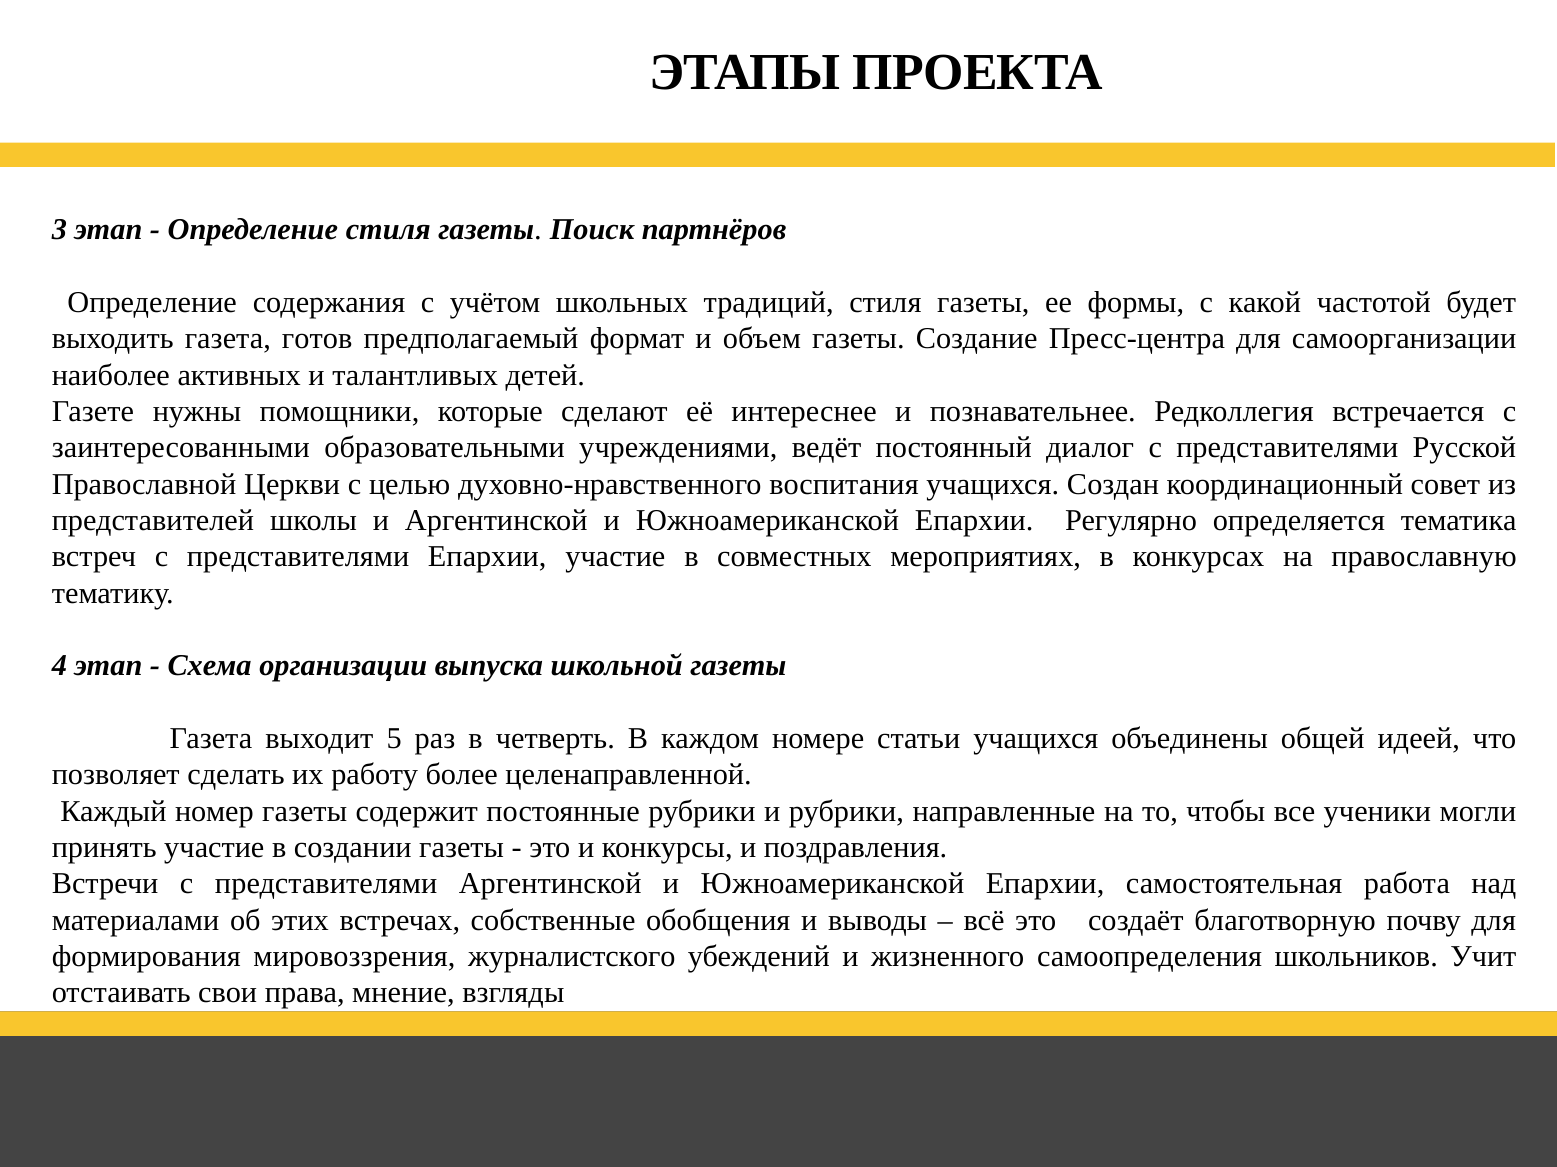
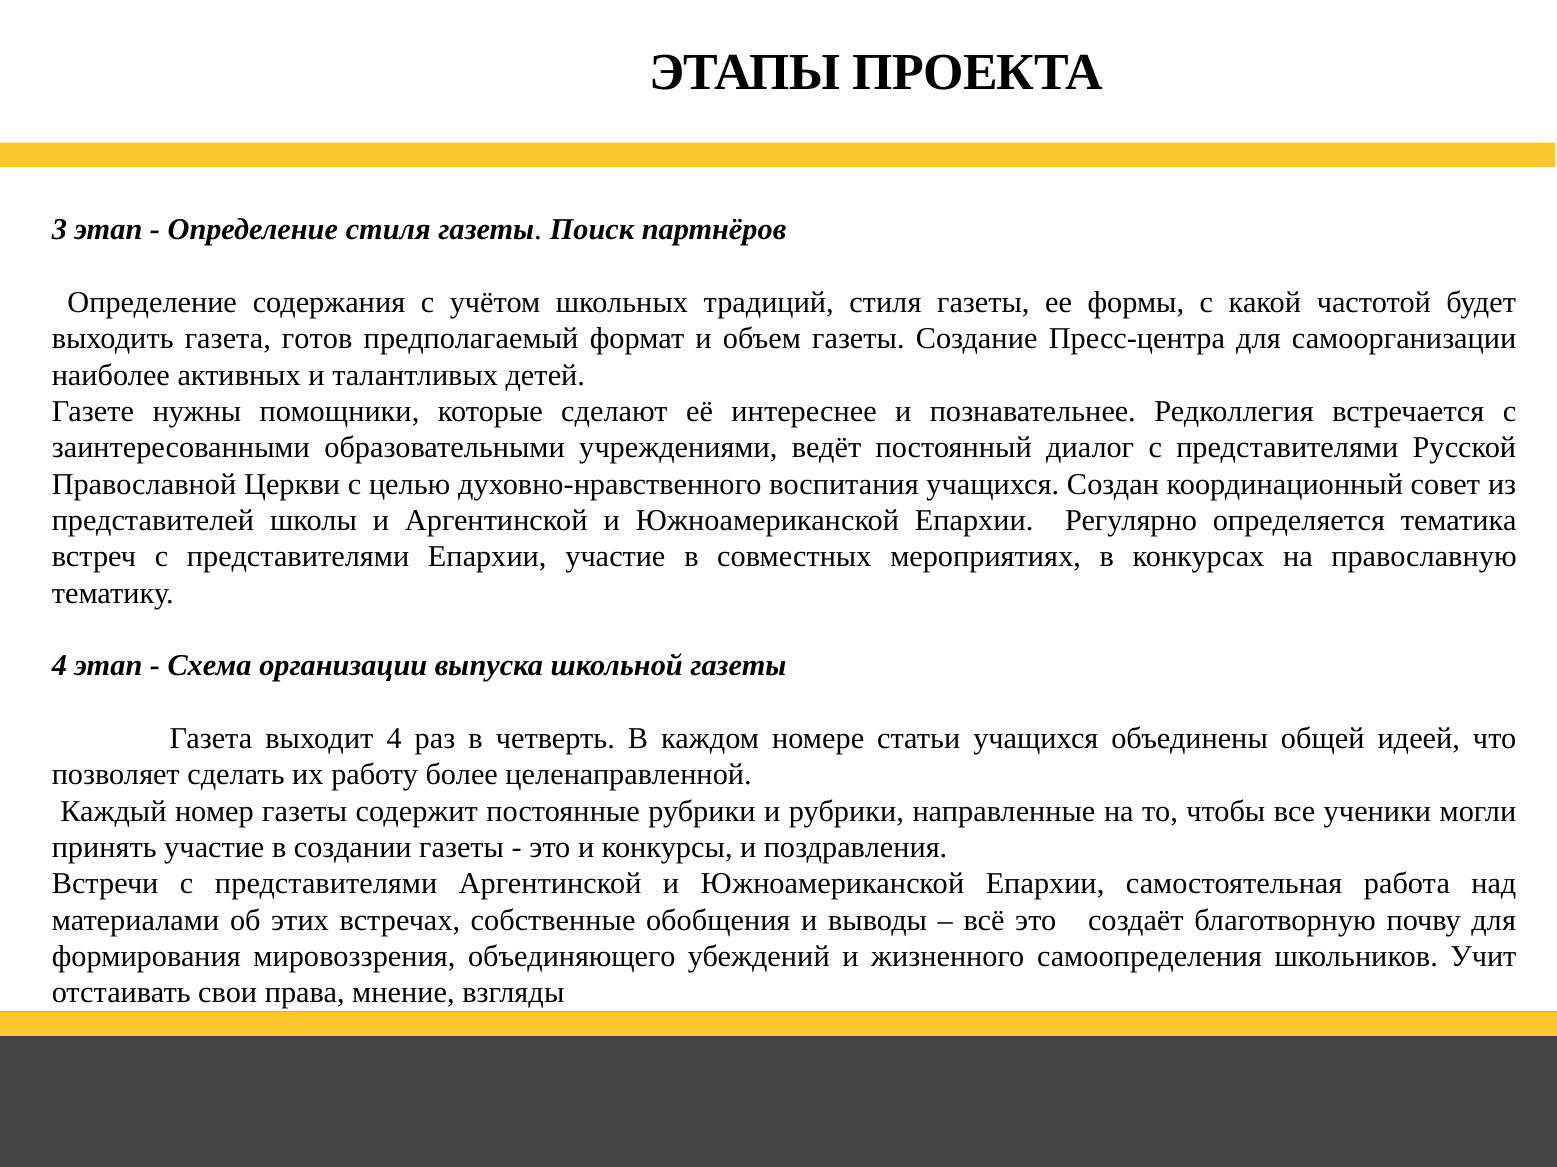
выходит 5: 5 -> 4 (394, 739)
журналистского: журналистского -> объединяющего (572, 957)
